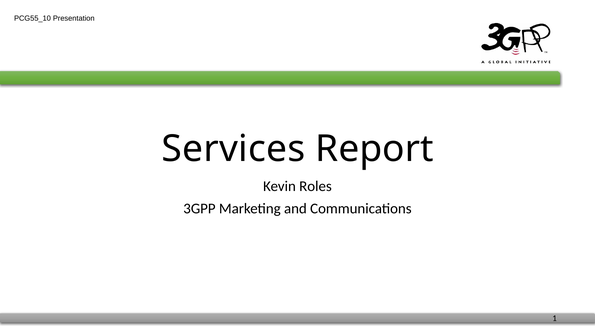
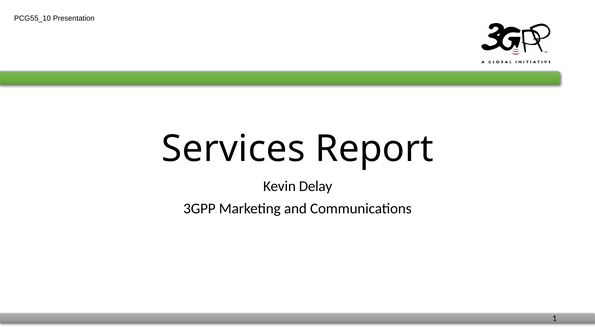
Roles: Roles -> Delay (316, 186)
